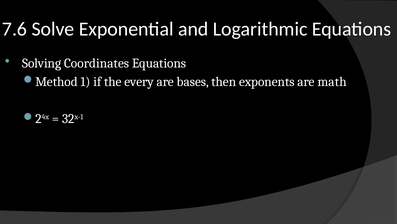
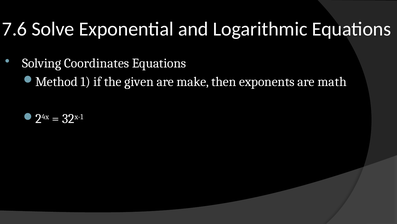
every: every -> given (139, 81)
bases: bases -> make (193, 81)
